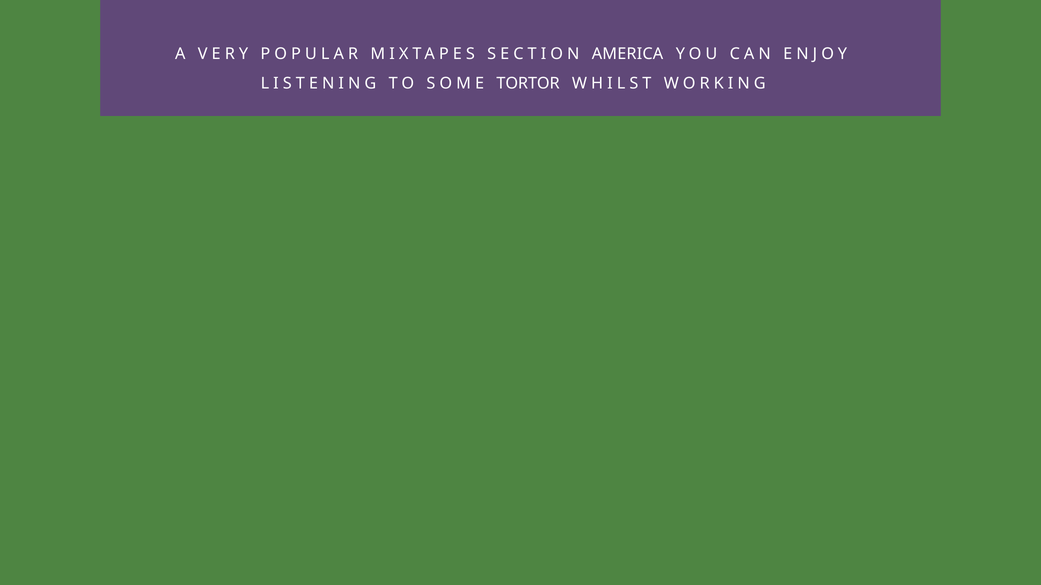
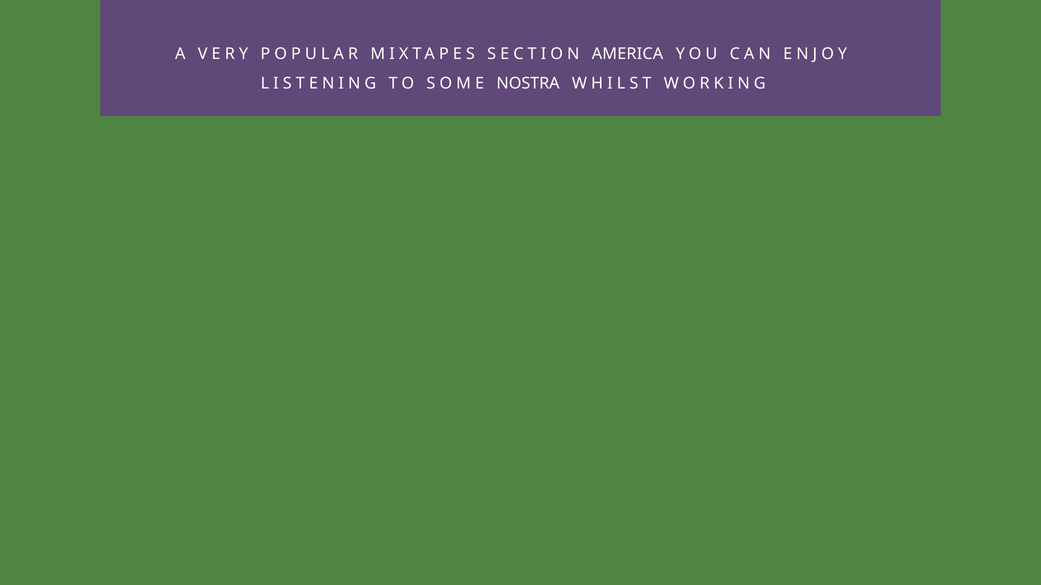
TORTOR: TORTOR -> NOSTRA (528, 83)
